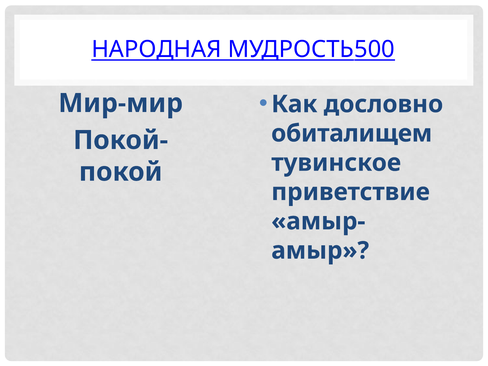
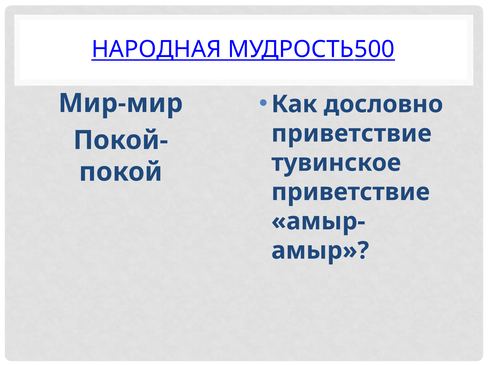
обиталищем: обиталищем -> приветствие (351, 133)
